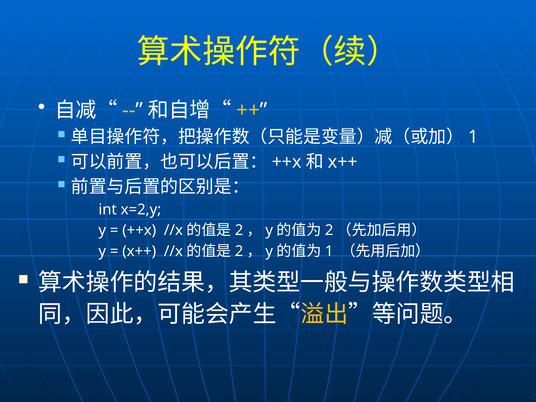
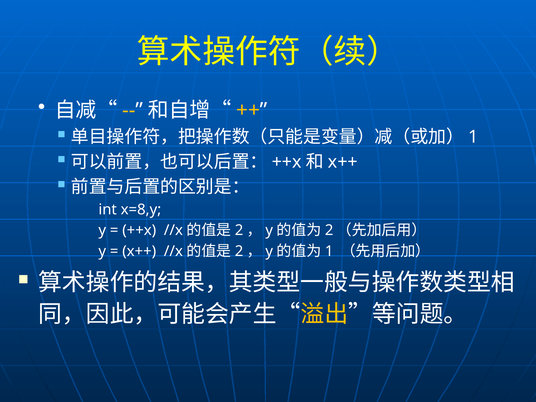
x=2,y: x=2,y -> x=8,y (141, 209)
